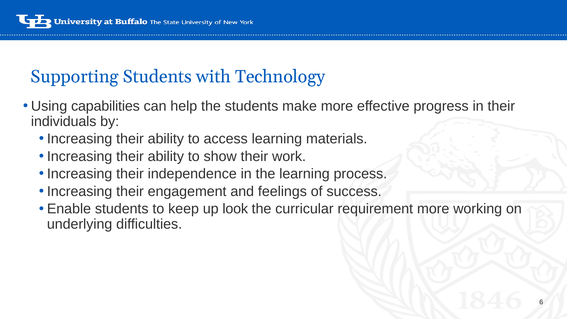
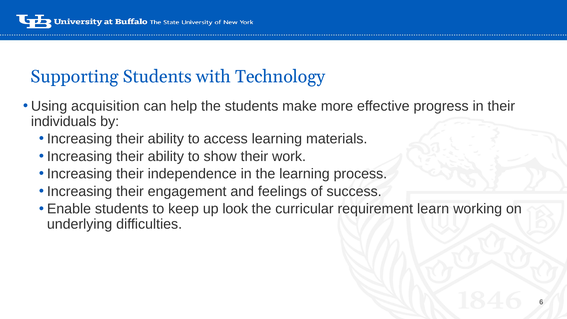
capabilities: capabilities -> acquisition (105, 106)
requirement more: more -> learn (433, 209)
